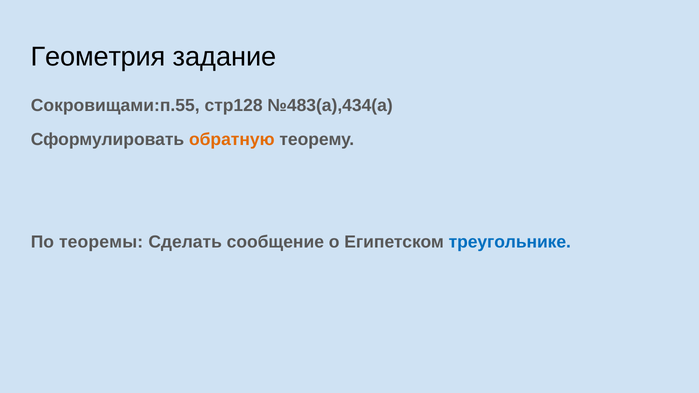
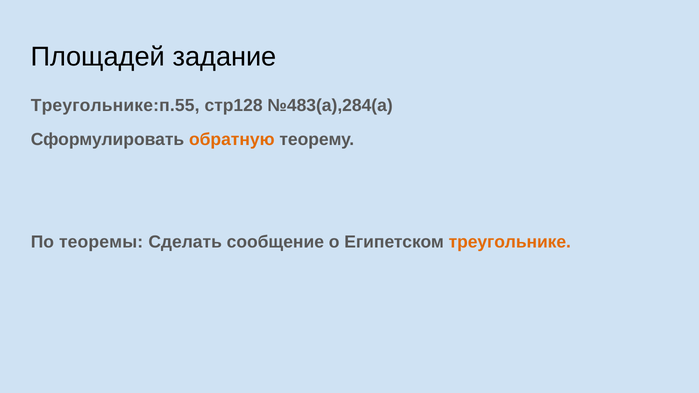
Геометрия: Геометрия -> Площадей (98, 57)
Сокровищами:п.55: Сокровищами:п.55 -> Треугольнике:п.55 (115, 106)
№483(а),434(а: №483(а),434(а -> №483(а),284(а (330, 106)
треугольнике colour: blue -> orange (510, 242)
